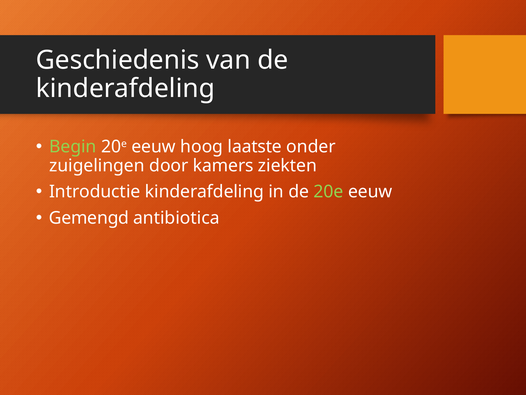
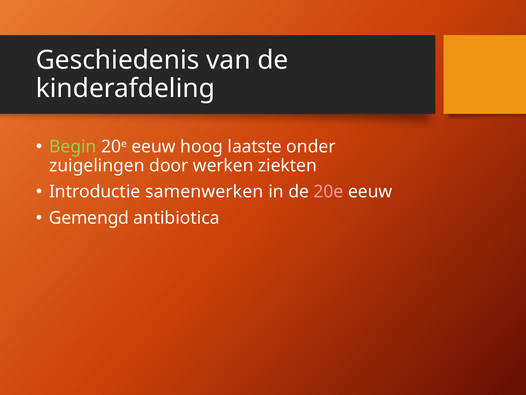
kamers: kamers -> werken (223, 165)
Introductie kinderafdeling: kinderafdeling -> samenwerken (204, 192)
20e colour: light green -> pink (329, 192)
